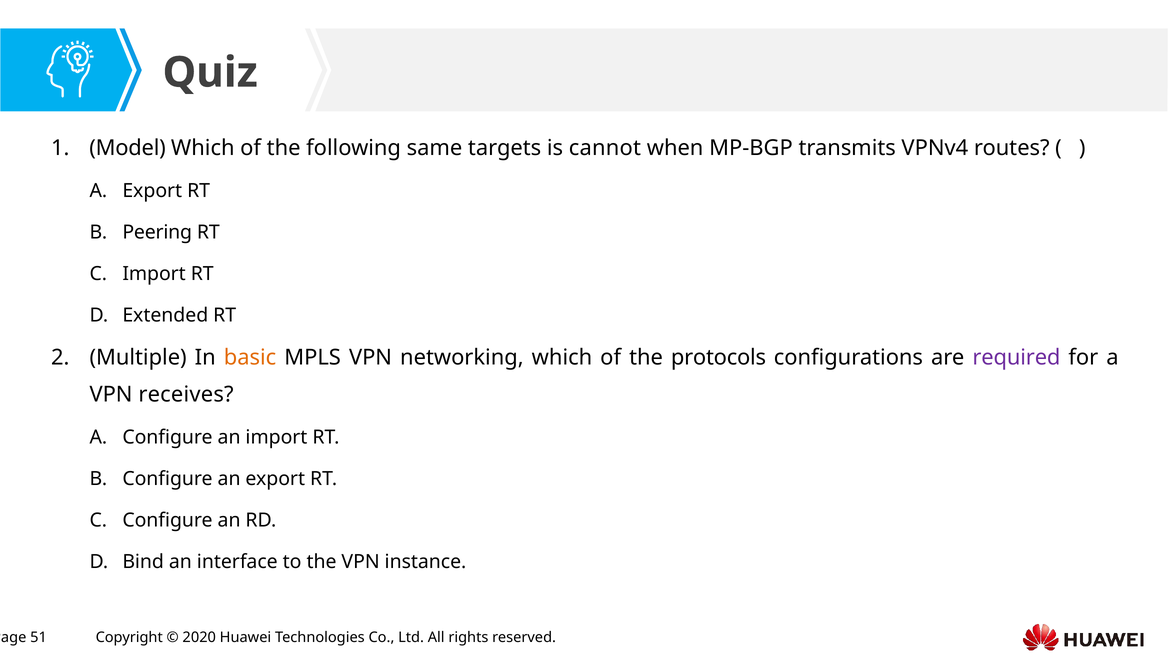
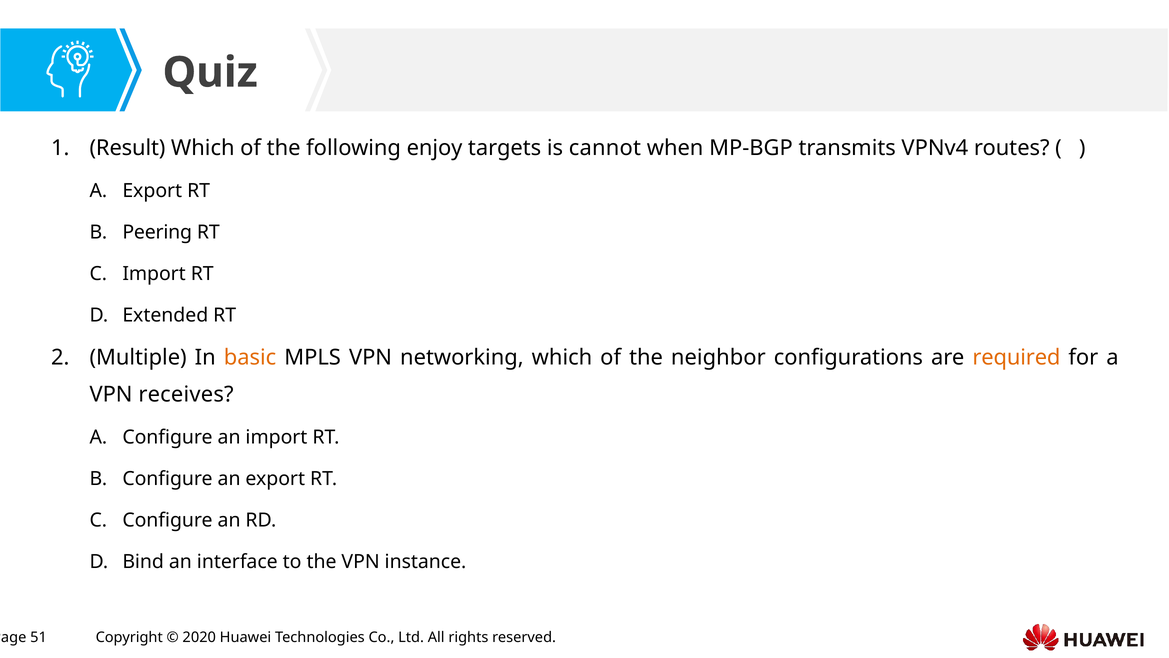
Model: Model -> Result (127, 148)
same: same -> enjoy (435, 148)
protocols: protocols -> neighbor (718, 357)
required colour: purple -> orange (1016, 357)
